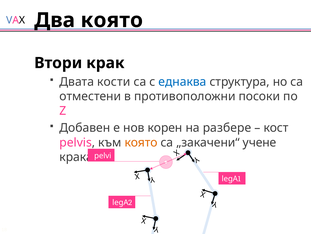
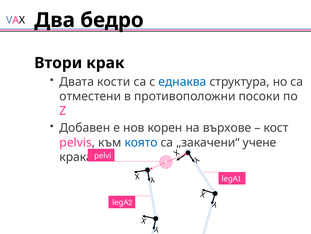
Два която: която -> бедро (112, 20)
разбере: разбере -> върхове (227, 128)
която colour: orange -> blue (141, 142)
